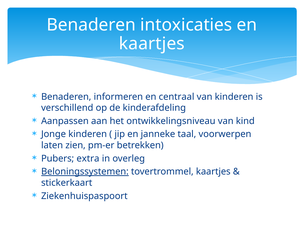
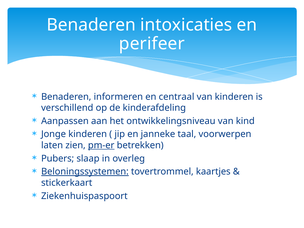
kaartjes: kaartjes -> perifeer (152, 44)
pm-er underline: none -> present (101, 145)
extra: extra -> slaap (88, 158)
